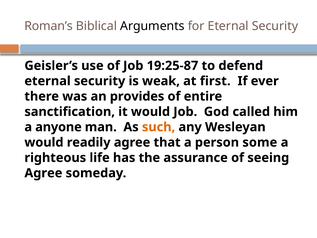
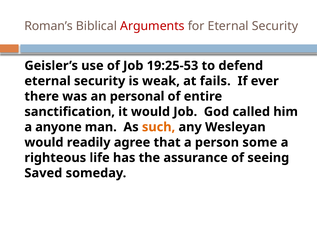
Arguments colour: black -> red (152, 26)
19:25-87: 19:25-87 -> 19:25-53 (173, 66)
first: first -> fails (215, 81)
provides: provides -> personal (137, 96)
Agree: Agree -> Saved (43, 173)
